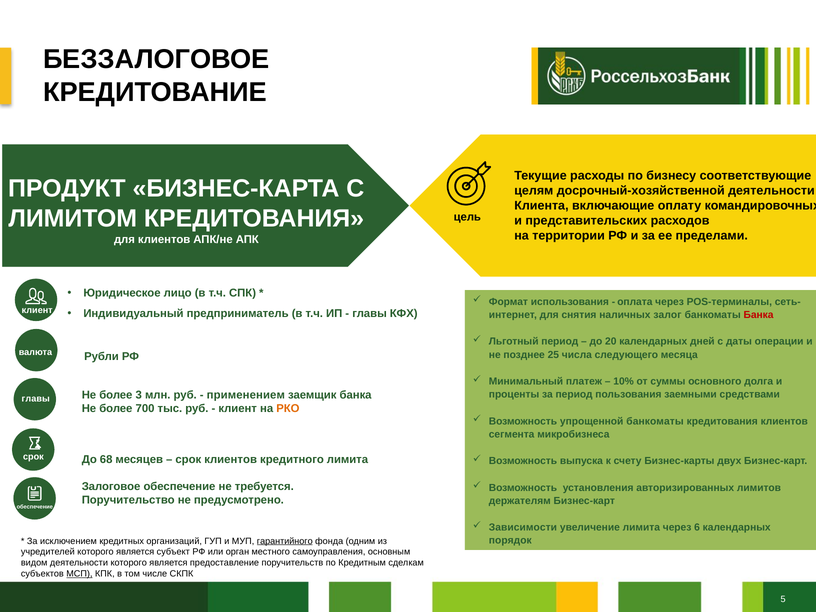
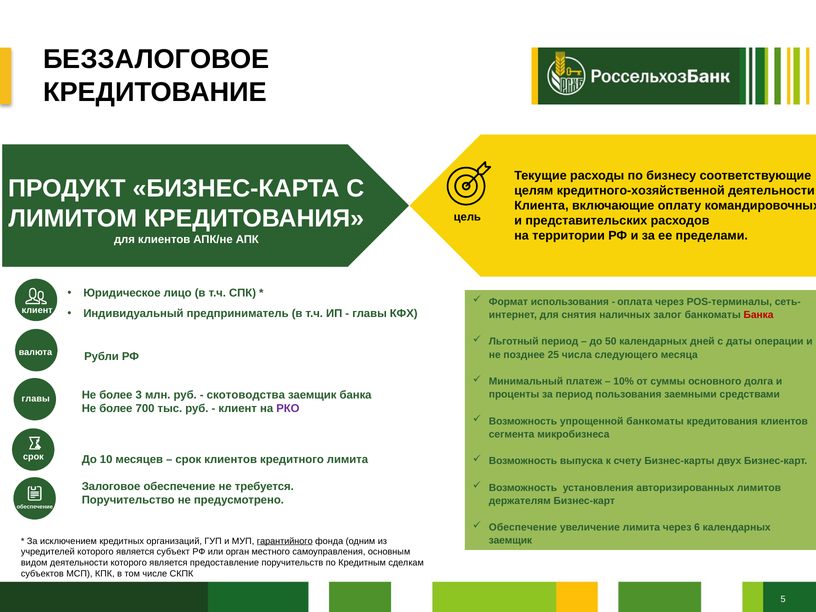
досрочный-хозяйственной: досрочный-хозяйственной -> кредитного-хозяйственной (641, 191)
20: 20 -> 50 (611, 342)
применением: применением -> скотоводства (246, 395)
РКО colour: orange -> purple (288, 409)
68: 68 -> 10 (106, 459)
Зависимости: Зависимости -> Обеспечение (523, 527)
порядок: порядок -> заемщик (510, 541)
МСП underline: present -> none (79, 574)
